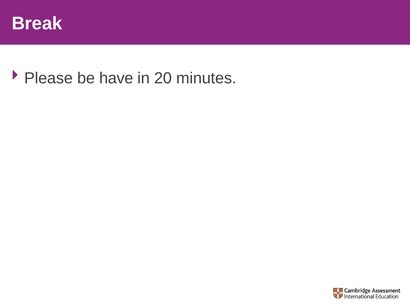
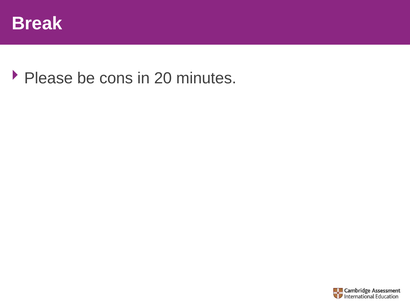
have: have -> cons (116, 78)
